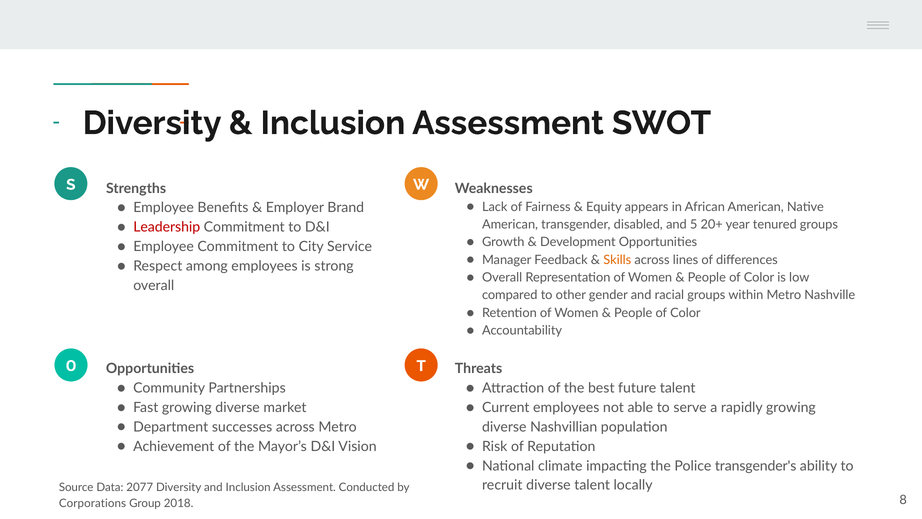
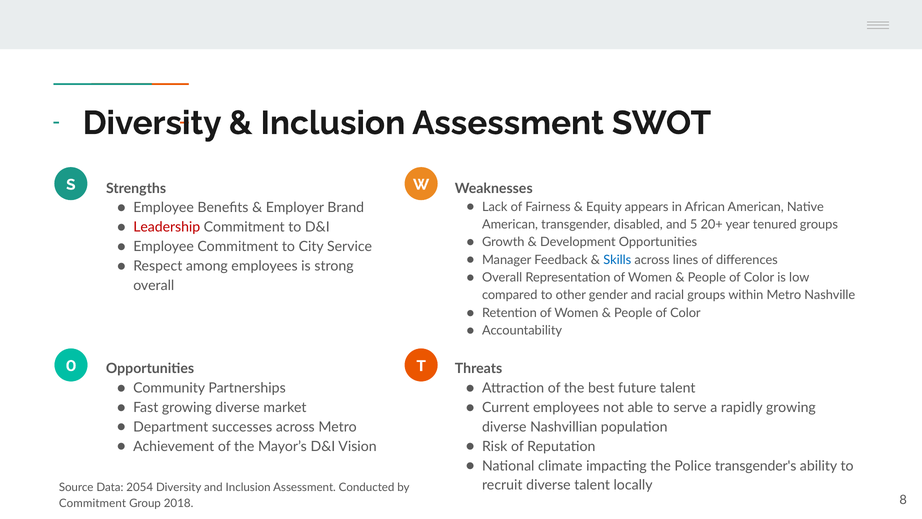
Skills colour: orange -> blue (617, 260)
2077: 2077 -> 2054 (140, 487)
Corporations: Corporations -> Commitment (92, 503)
